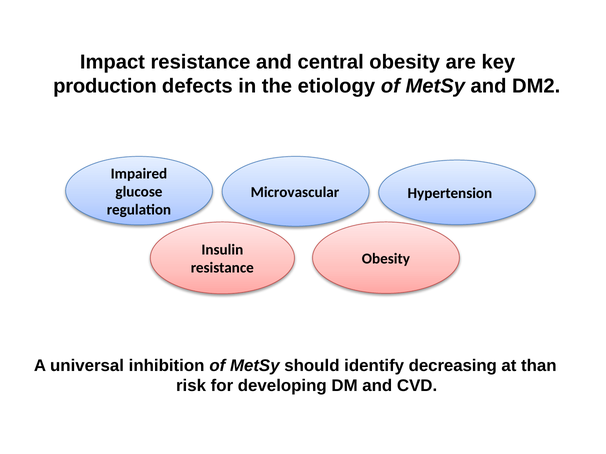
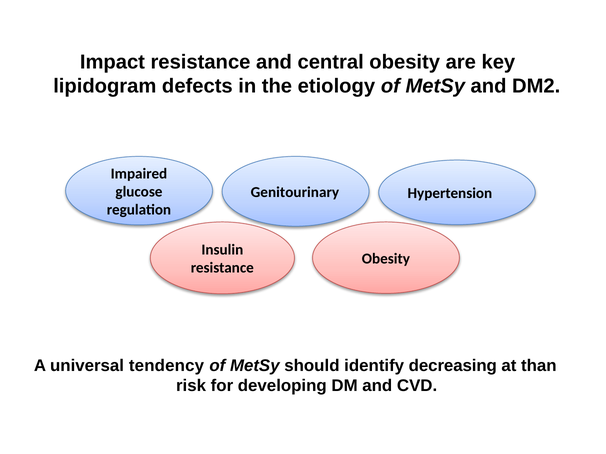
production: production -> lipidogram (105, 86)
Microvascular: Microvascular -> Genitourinary (295, 193)
inhibition: inhibition -> tendency (167, 366)
